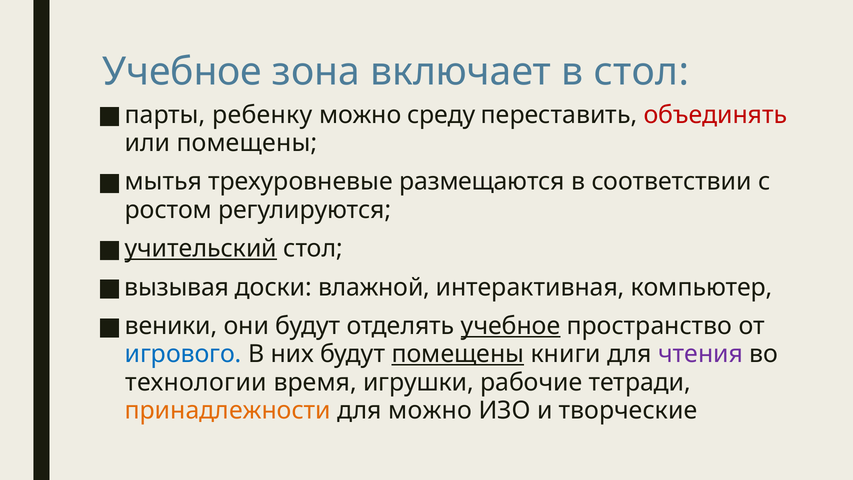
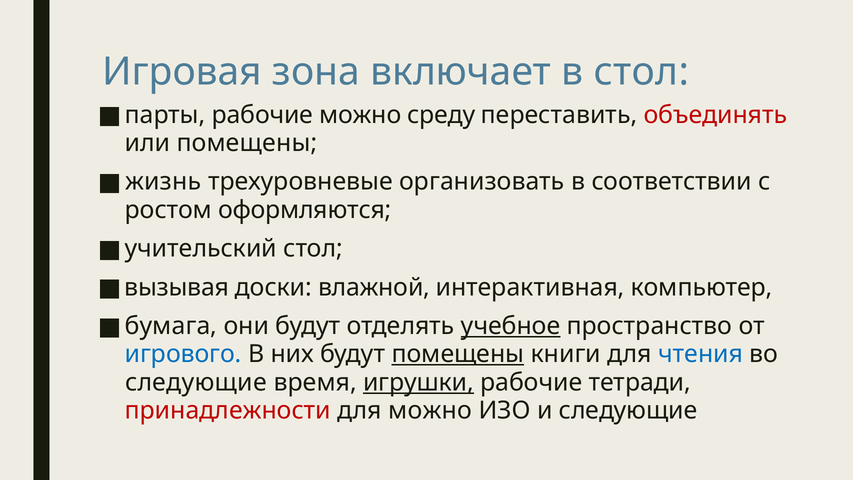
Учебное: Учебное -> Игровая (182, 72)
парты ребенку: ребенку -> рабочие (262, 115)
мытья: мытья -> жизнь (163, 182)
размещаются: размещаются -> организовать (482, 182)
регулируются: регулируются -> оформляются (305, 210)
учительский underline: present -> none (201, 248)
веники: веники -> бумага (171, 326)
чтения colour: purple -> blue (701, 354)
технологии: технологии -> следующие (196, 382)
игрушки underline: none -> present (419, 382)
принадлежности colour: orange -> red (228, 410)
и творческие: творческие -> следующие (628, 410)
